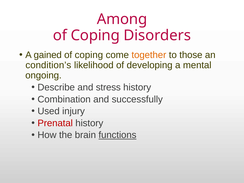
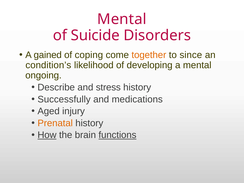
Among: Among -> Mental (122, 19)
Coping: Coping -> Suicide (95, 35)
those: those -> since (191, 55)
Combination: Combination -> Successfully (64, 99)
successfully: successfully -> medications (137, 99)
Used: Used -> Aged (49, 111)
Prenatal colour: red -> orange (55, 123)
How underline: none -> present (47, 135)
